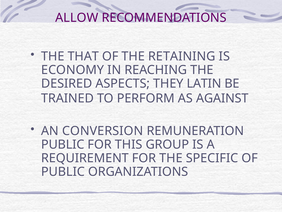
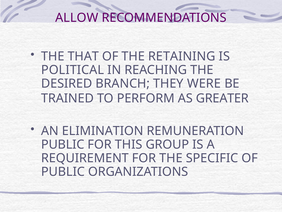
ECONOMY: ECONOMY -> POLITICAL (73, 70)
ASPECTS: ASPECTS -> BRANCH (123, 83)
LATIN: LATIN -> WERE (204, 83)
AGAINST: AGAINST -> GREATER (222, 98)
CONVERSION: CONVERSION -> ELIMINATION (103, 131)
